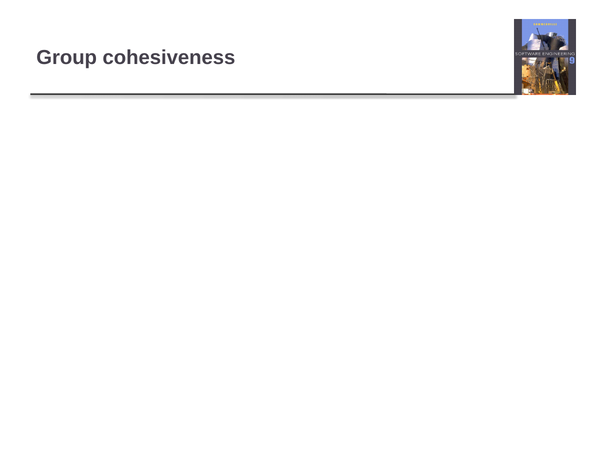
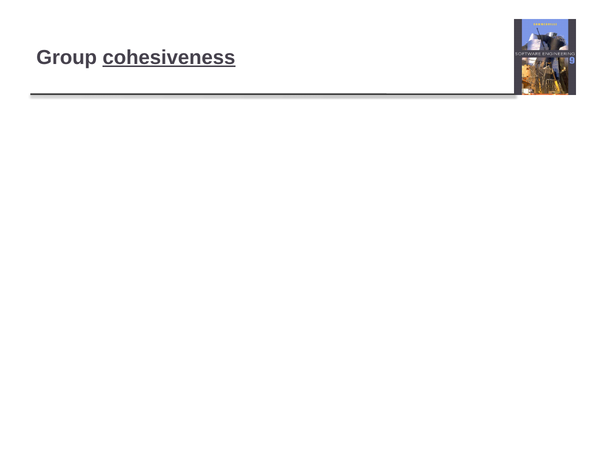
cohesiveness underline: none -> present (169, 58)
